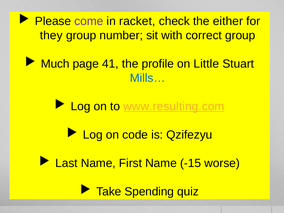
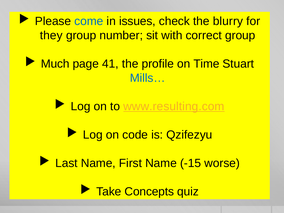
come colour: purple -> blue (89, 21)
racket: racket -> issues (137, 21)
either: either -> blurry (228, 21)
Little: Little -> Time (206, 64)
Spending: Spending -> Concepts (149, 192)
